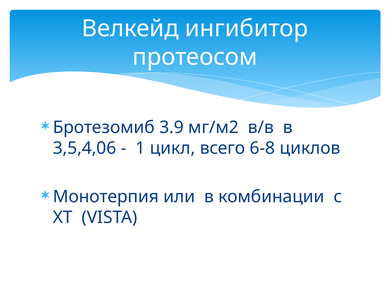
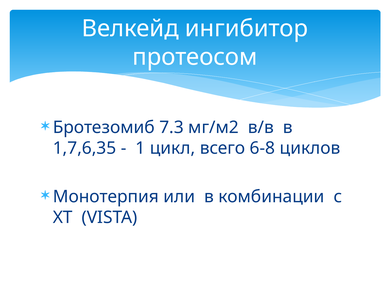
3.9: 3.9 -> 7.3 (171, 128)
3,5,4,06: 3,5,4,06 -> 1,7,6,35 (85, 148)
